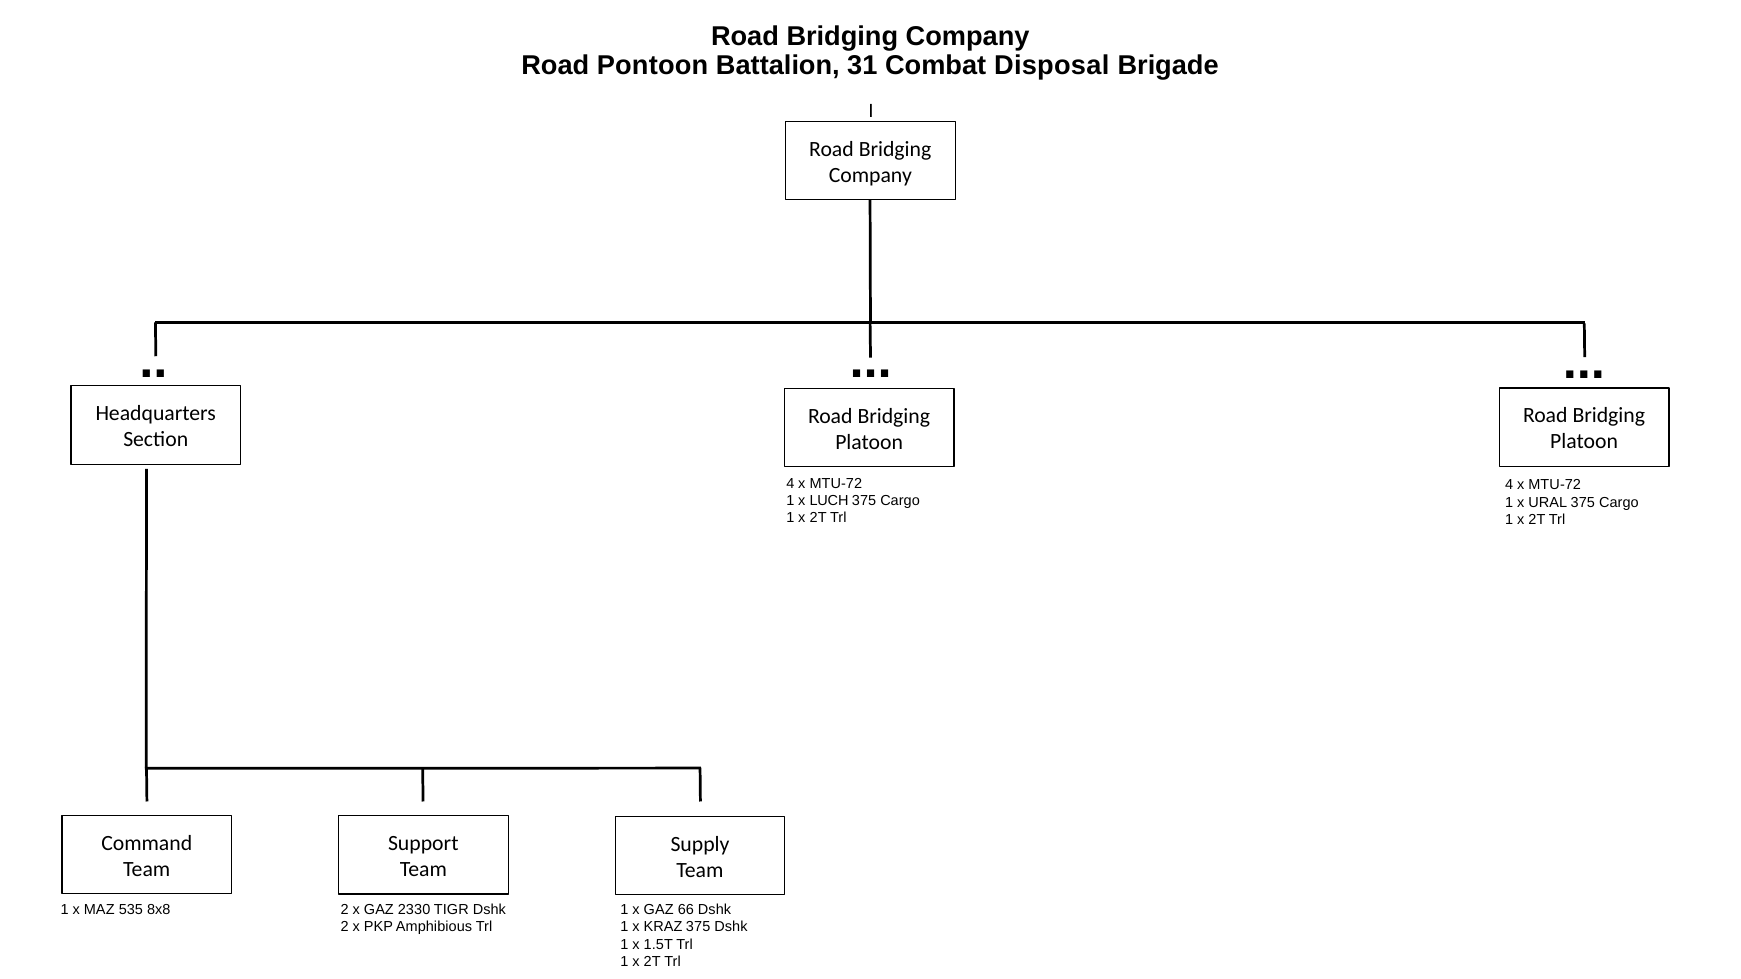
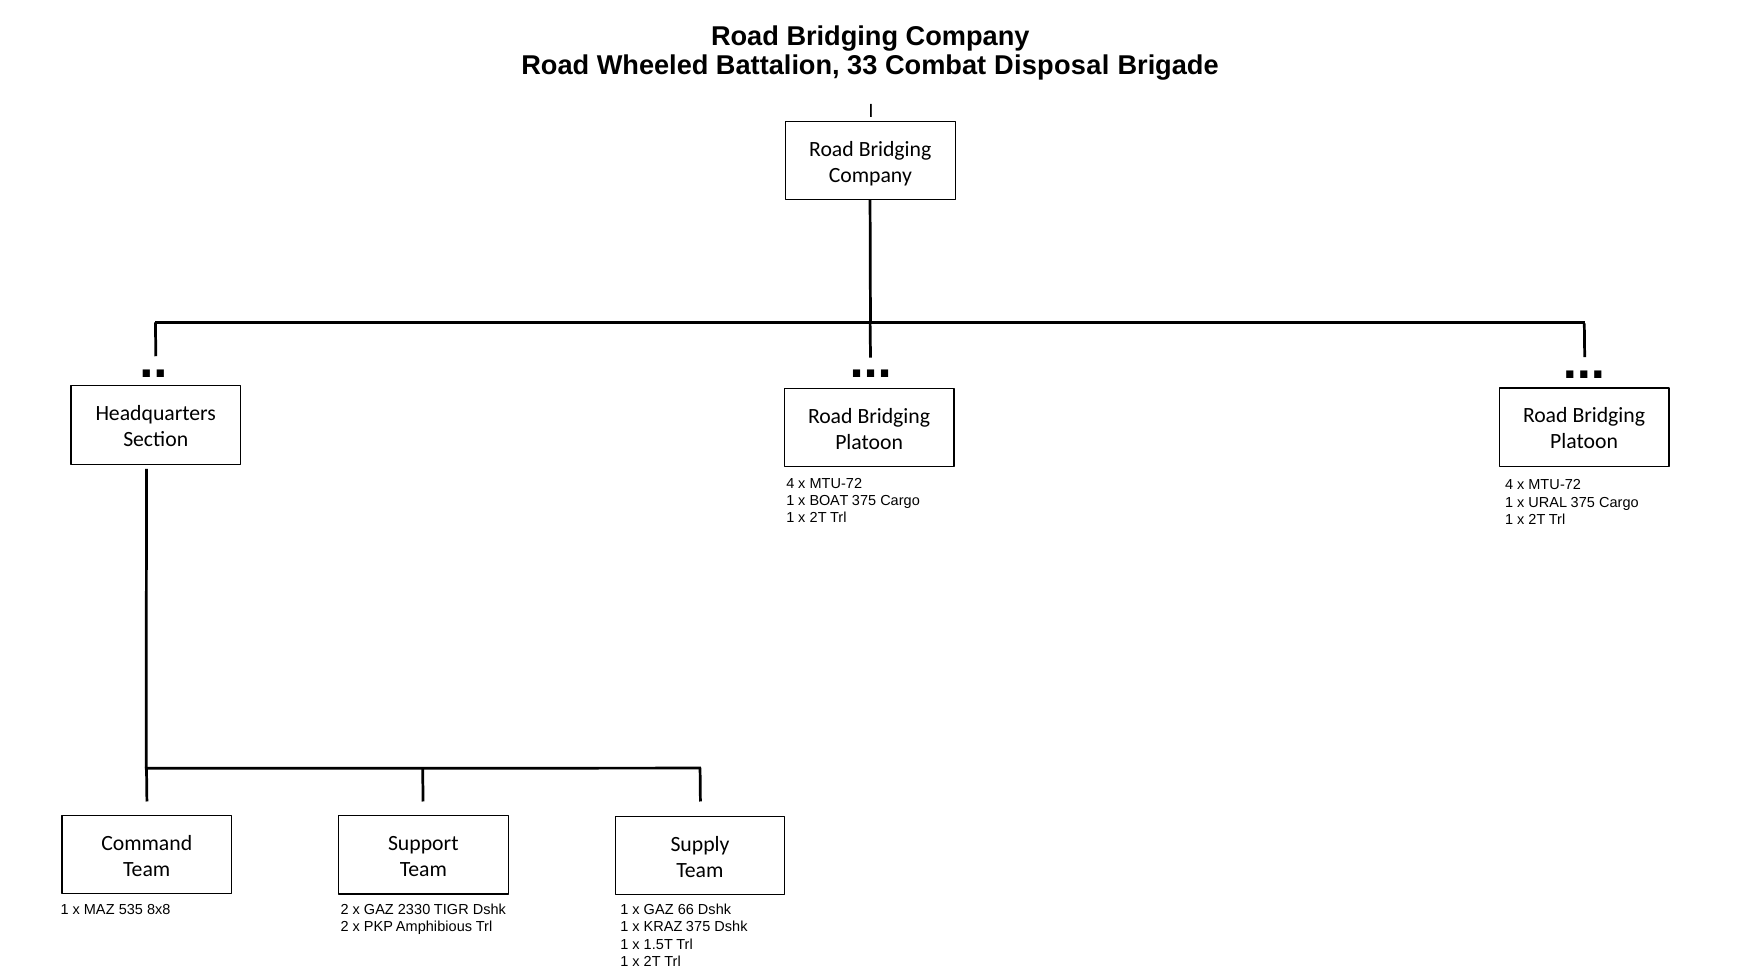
Pontoon: Pontoon -> Wheeled (653, 66)
31: 31 -> 33 (862, 66)
LUCH: LUCH -> BOAT (829, 501)
